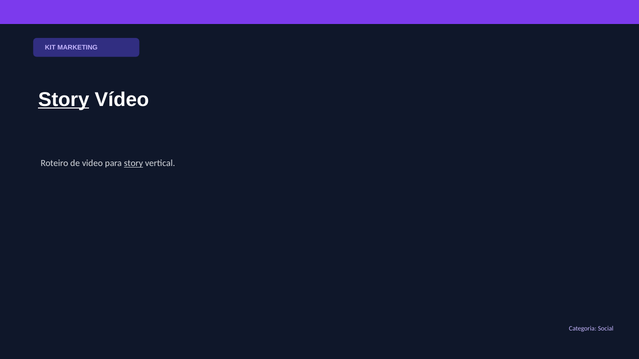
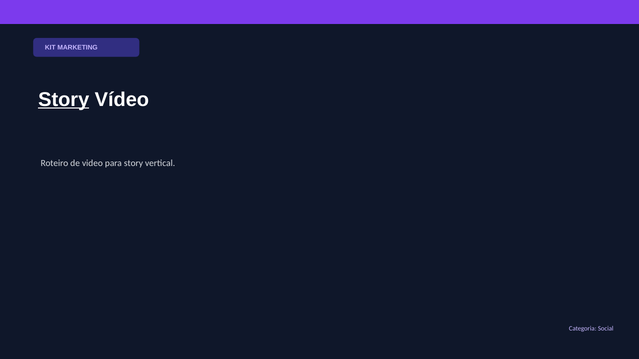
story underline: present -> none (133, 164)
